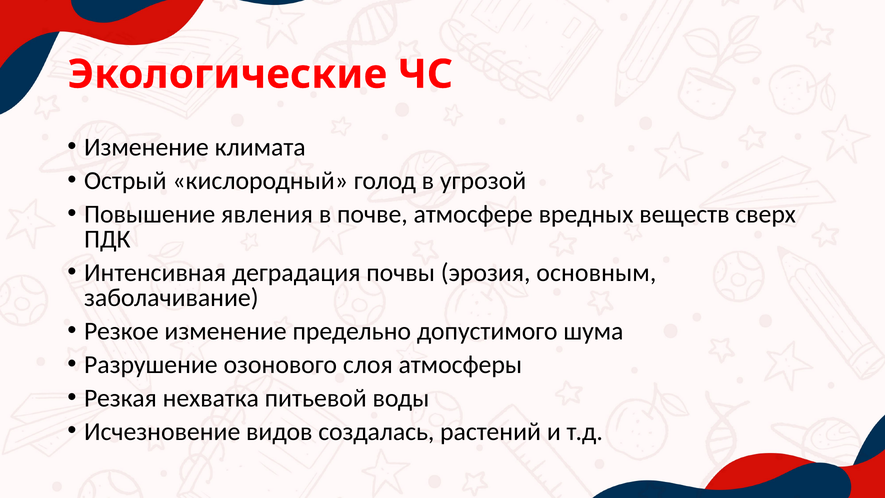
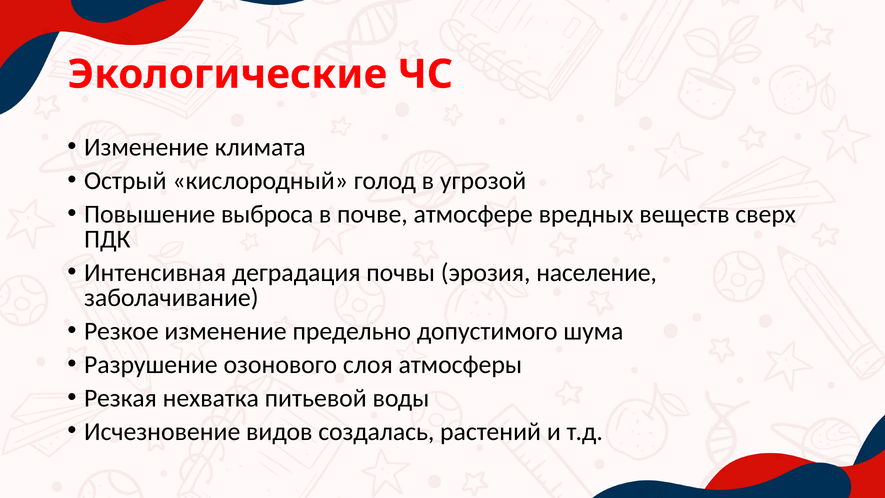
явления: явления -> выброса (267, 214)
основным: основным -> население (597, 273)
